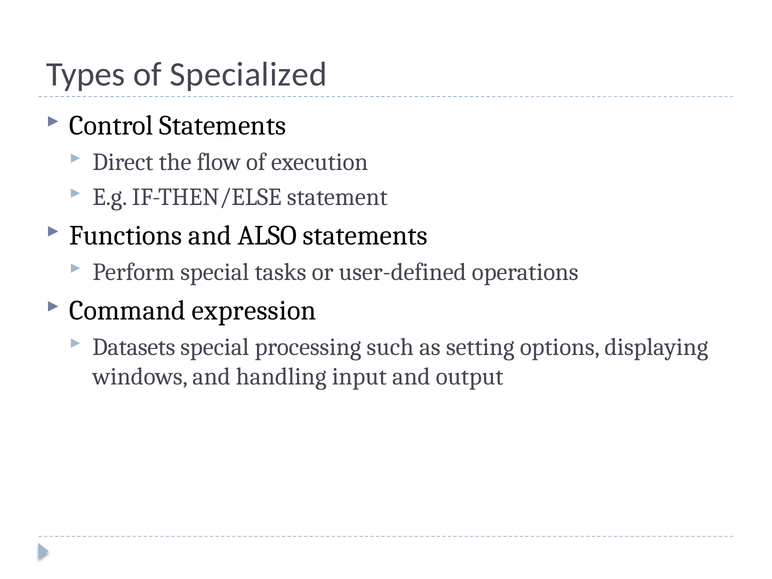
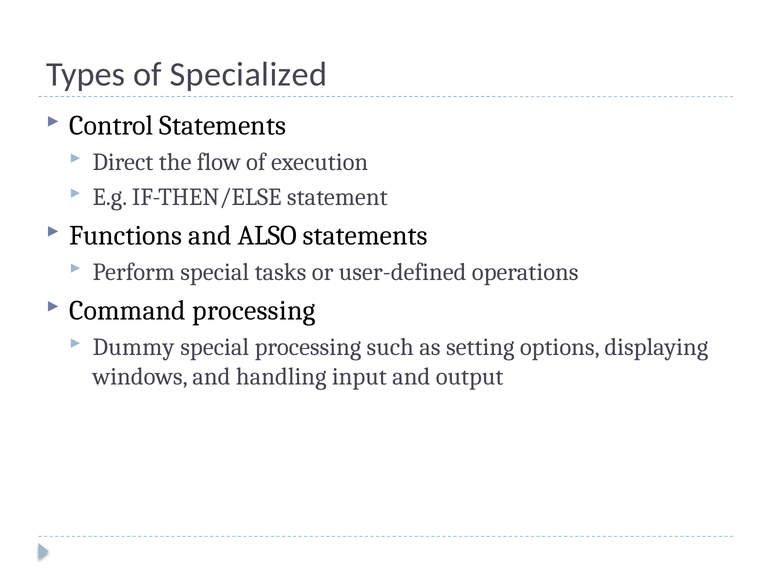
Command expression: expression -> processing (254, 310)
Datasets: Datasets -> Dummy (134, 347)
